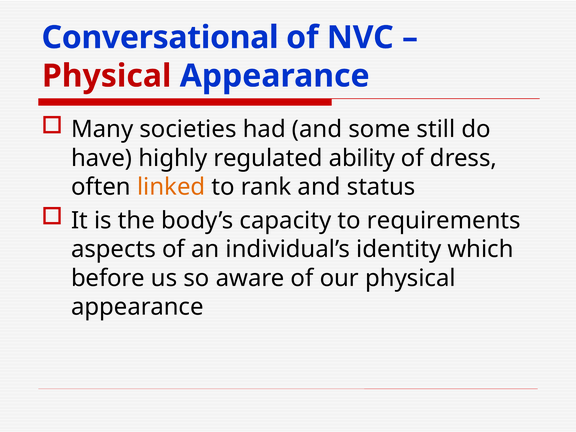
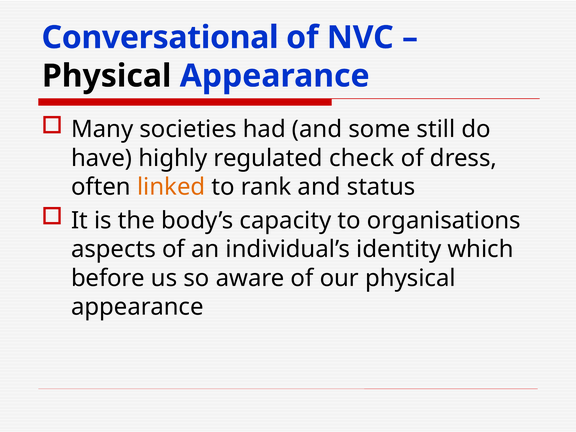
Physical colour: red -> black (107, 76)
ability: ability -> check (362, 158)
requirements: requirements -> organisations (444, 221)
